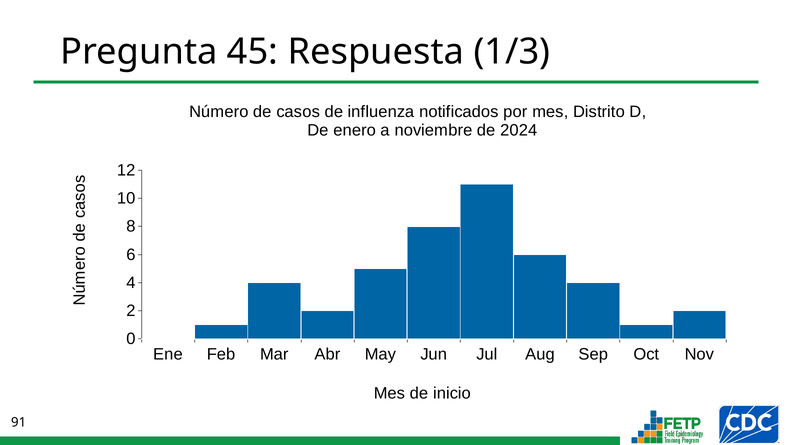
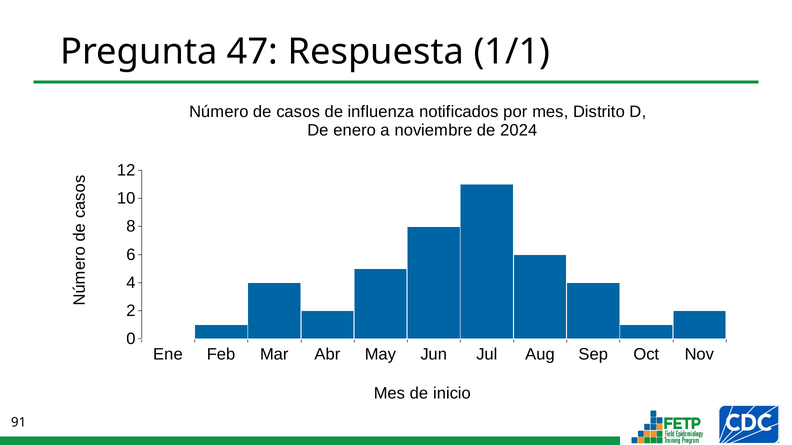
45: 45 -> 47 (253, 52)
1/3: 1/3 -> 1/1 (512, 52)
